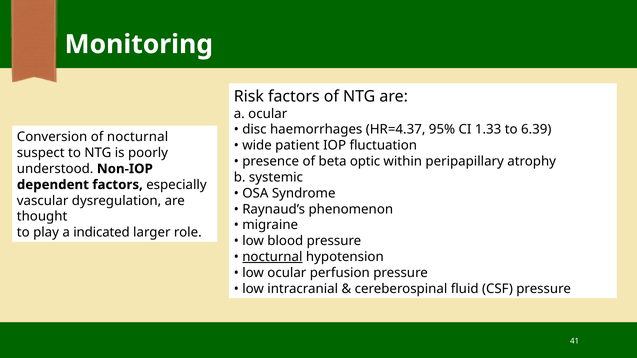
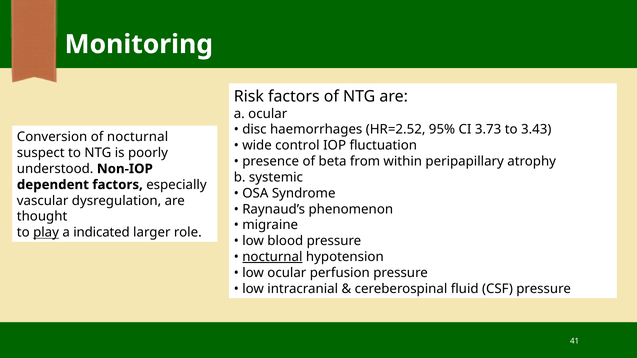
HR=4.37: HR=4.37 -> HR=2.52 (396, 130)
1.33: 1.33 -> 3.73 (488, 130)
6.39: 6.39 -> 3.43 (536, 130)
patient: patient -> control (297, 146)
optic: optic -> from (365, 162)
play underline: none -> present (46, 233)
